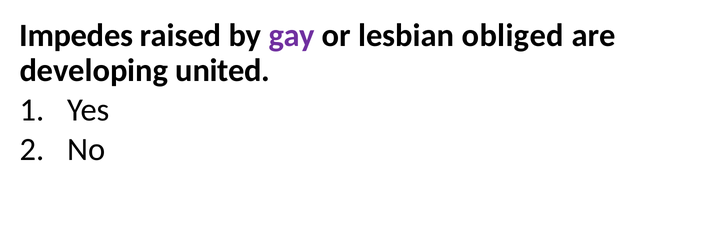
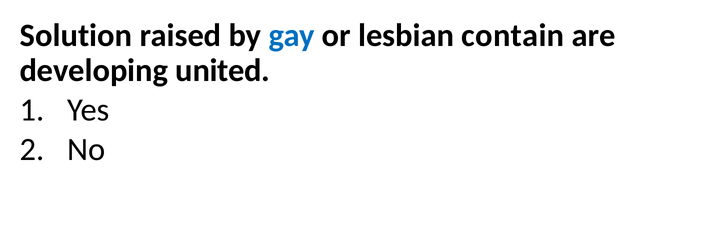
Impedes: Impedes -> Solution (76, 36)
gay colour: purple -> blue (292, 36)
obliged: obliged -> contain (513, 36)
